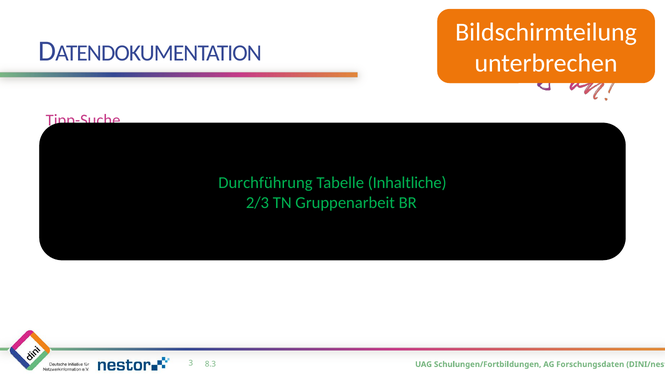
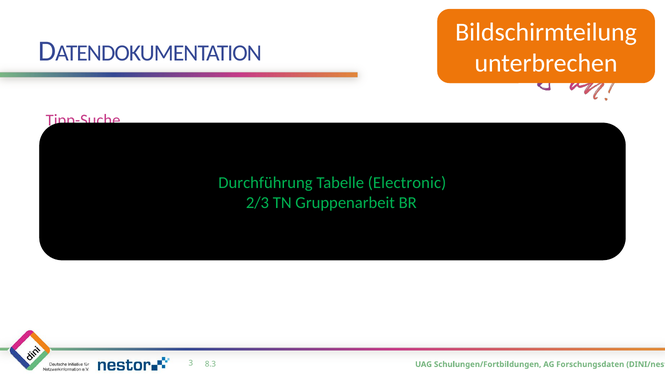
Inhaltliche: Inhaltliche -> Electronic (407, 183)
